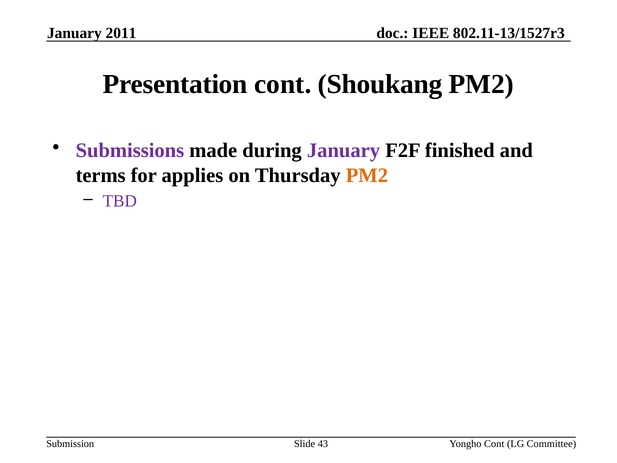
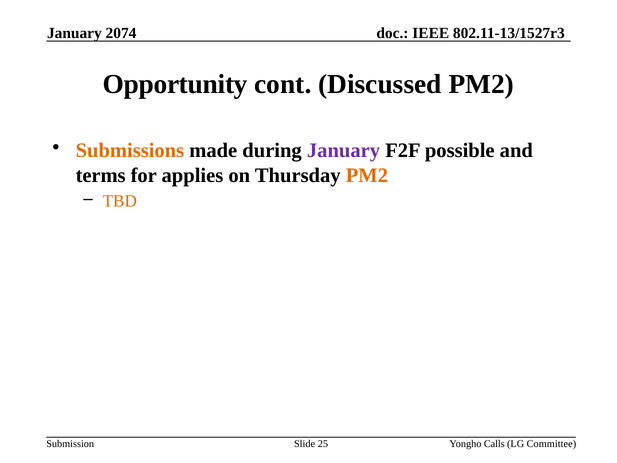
2011: 2011 -> 2074 (121, 33)
Presentation: Presentation -> Opportunity (175, 84)
Shoukang: Shoukang -> Discussed (380, 84)
Submissions colour: purple -> orange (130, 151)
finished: finished -> possible (460, 151)
TBD colour: purple -> orange (120, 201)
43: 43 -> 25 (323, 444)
Yongho Cont: Cont -> Calls (494, 444)
